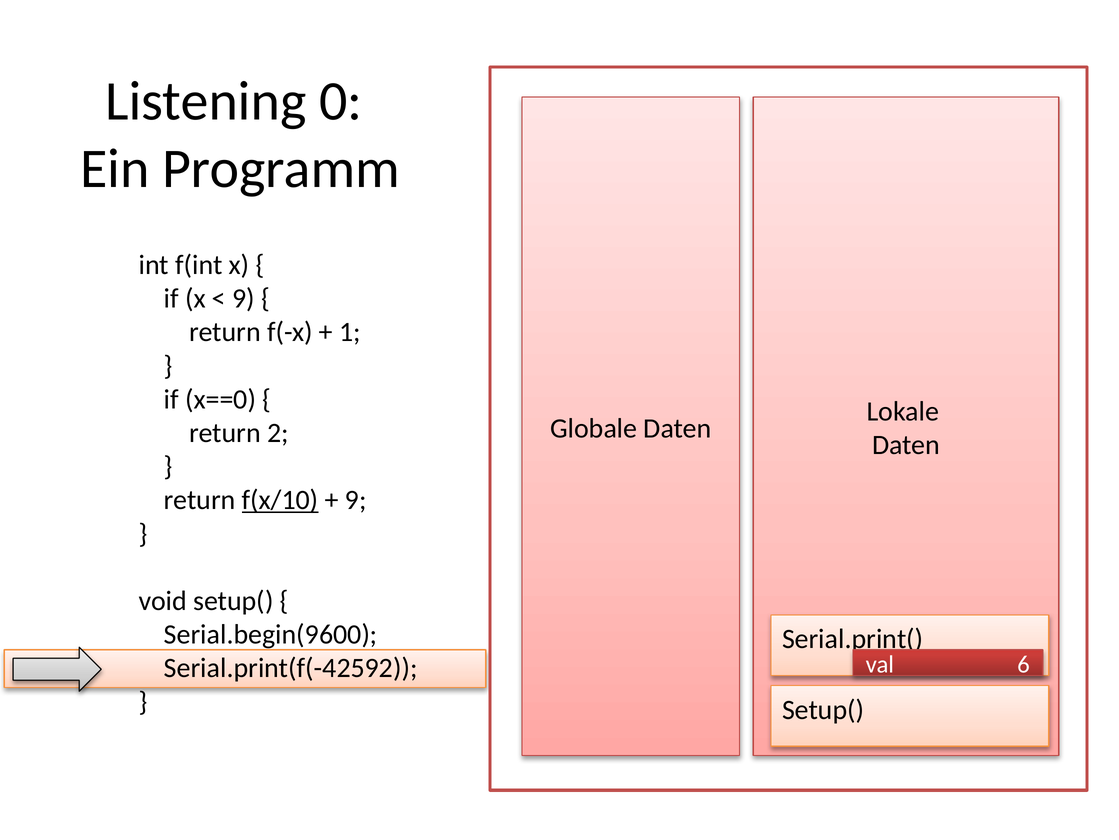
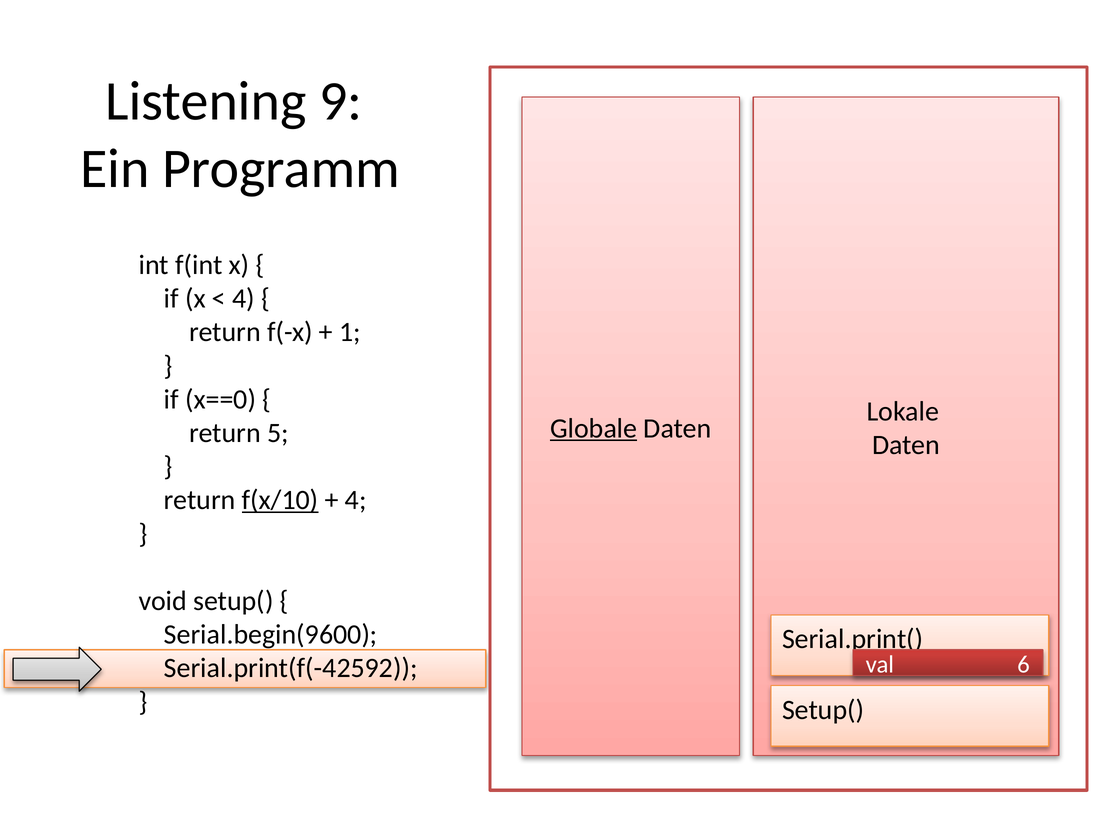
0: 0 -> 9 (341, 101)
9: 9 -> 4 (244, 298)
Globale underline: none -> present (594, 428)
2: 2 -> 5 (278, 433)
9: 9 -> 4 (356, 500)
